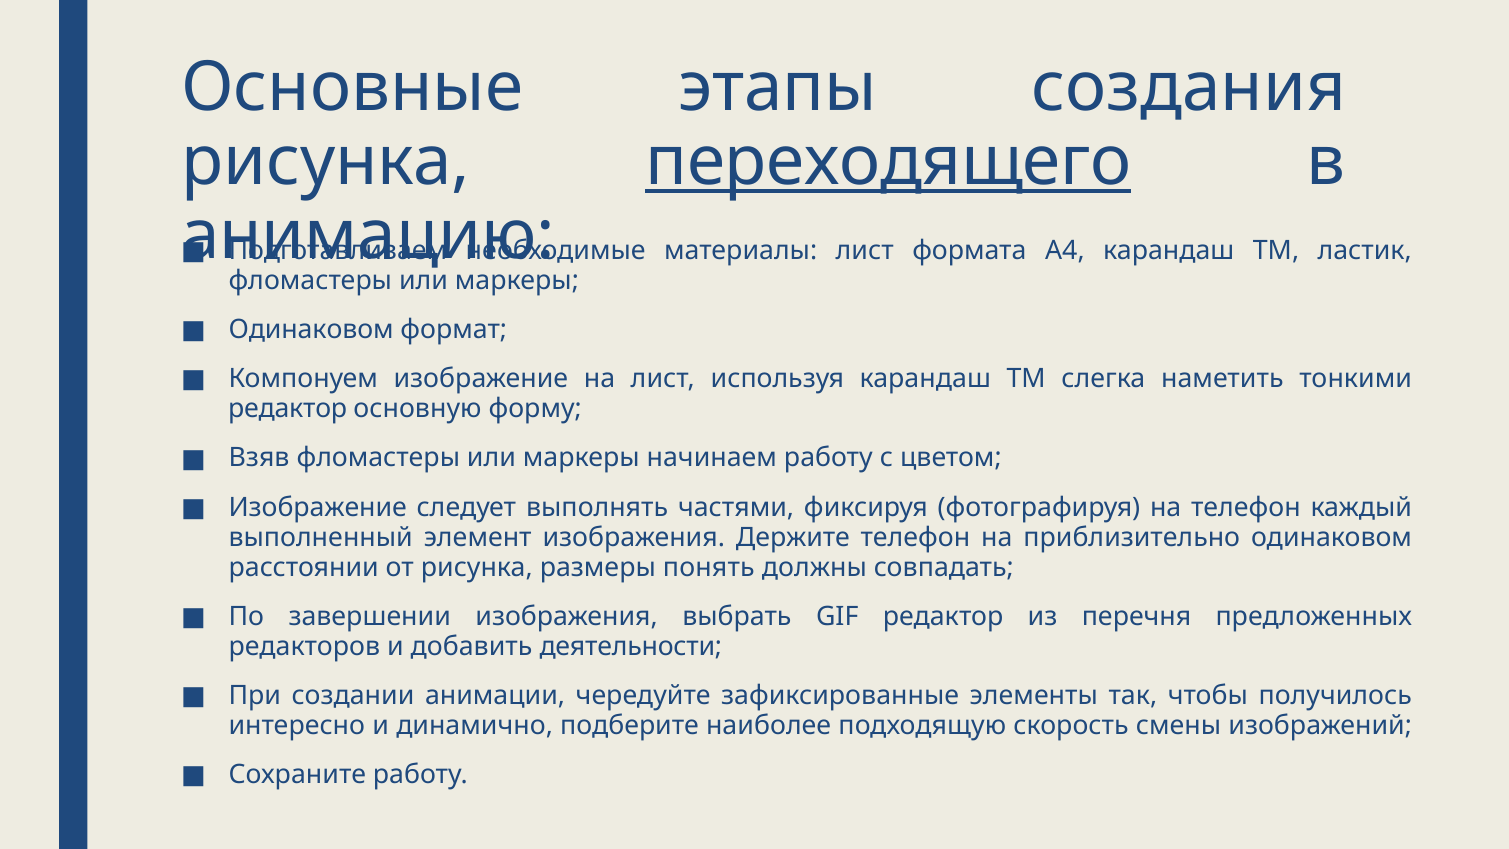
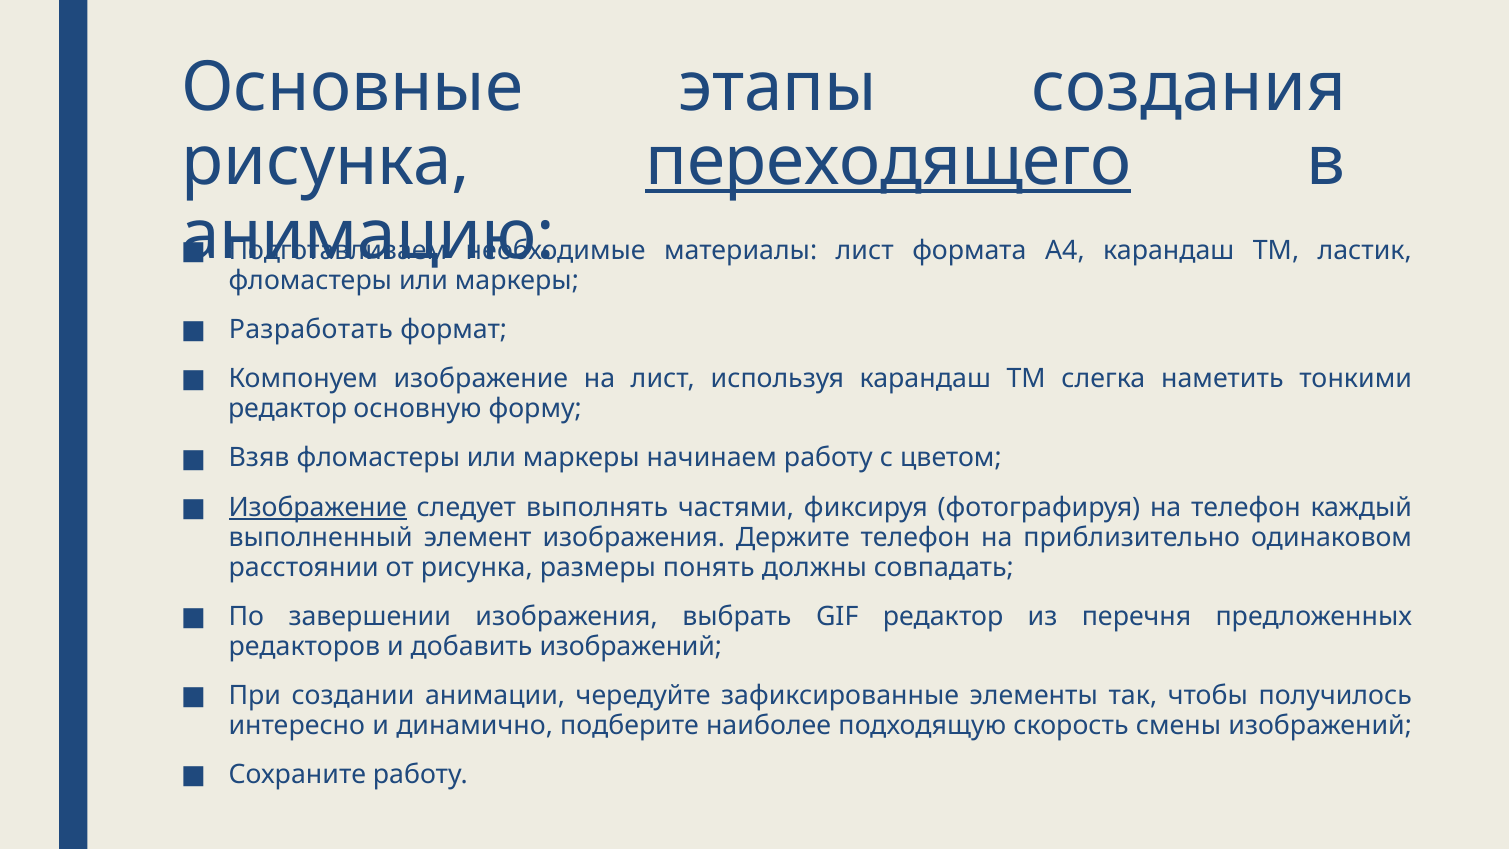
Одинаковом: Одинаковом -> Разработать (311, 330)
Изображение underline: none -> present (318, 507)
добавить деятельности: деятельности -> изображений (631, 647)
